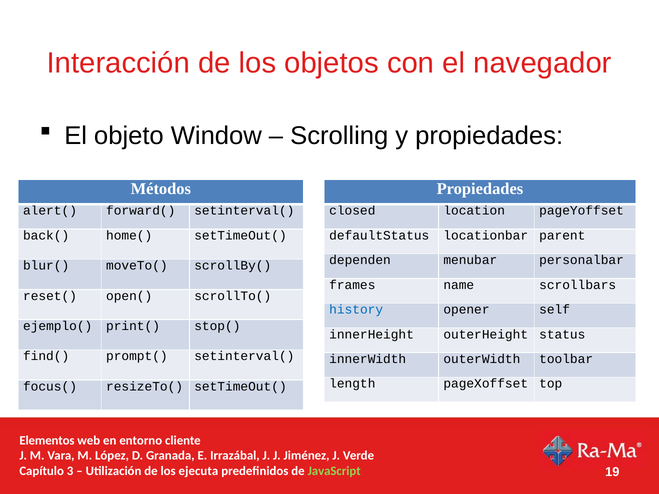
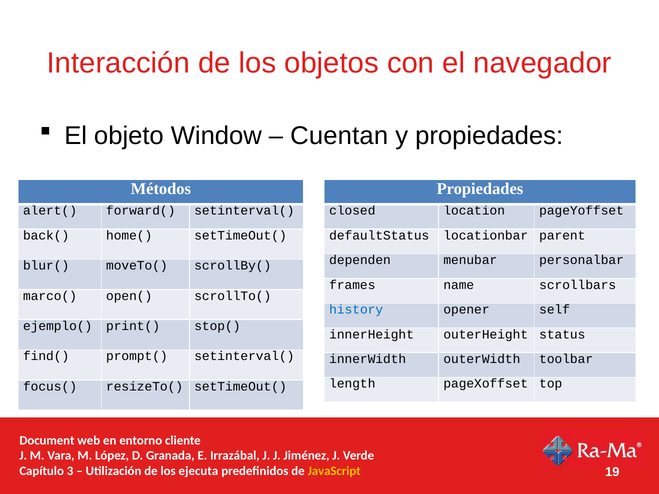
Scrolling: Scrolling -> Cuentan (339, 136)
reset(: reset( -> marco( (50, 296)
Elementos: Elementos -> Document (47, 441)
JavaScript colour: light green -> yellow (334, 471)
